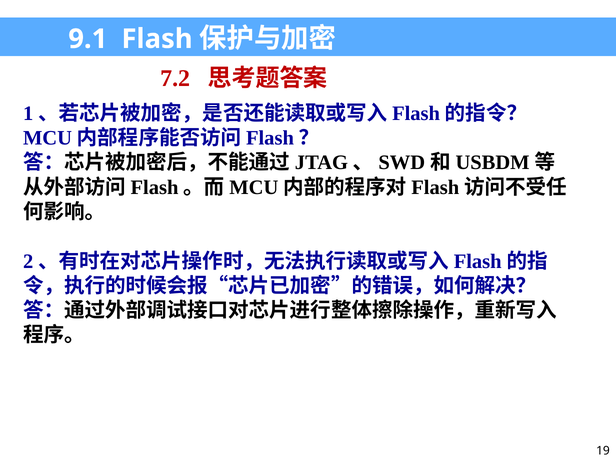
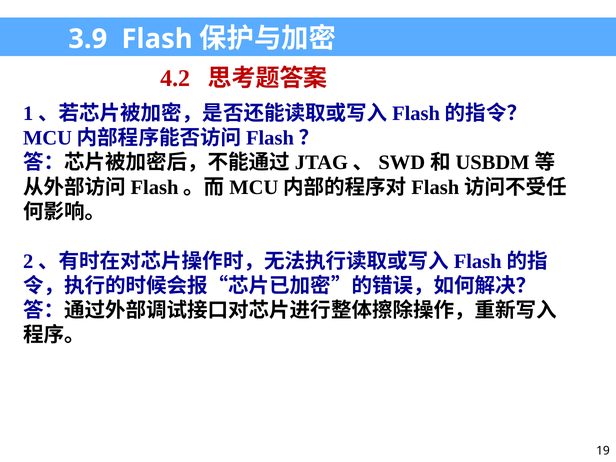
9.1: 9.1 -> 3.9 (88, 39)
7.2: 7.2 -> 4.2 (175, 78)
